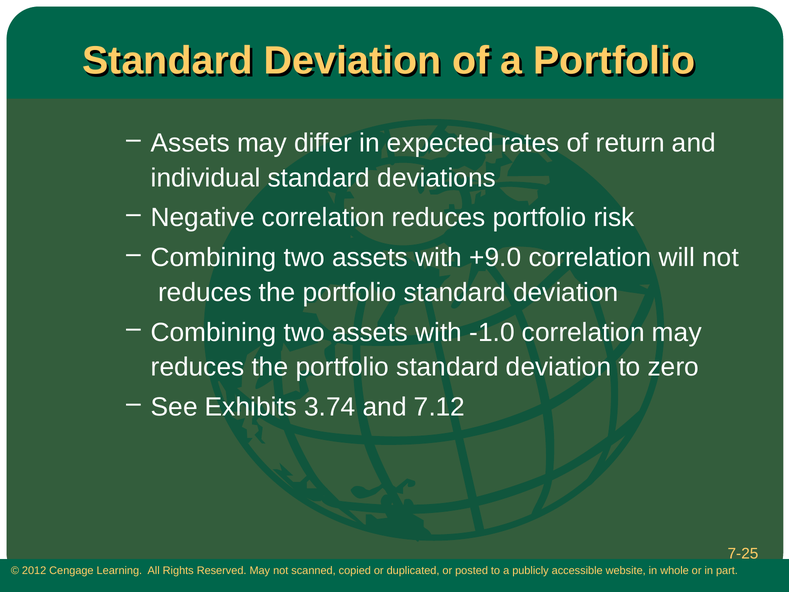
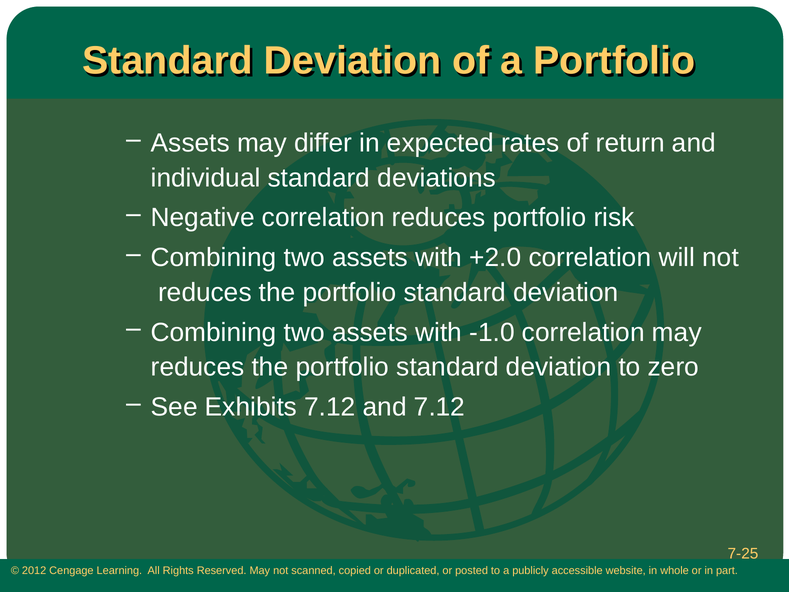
+9.0: +9.0 -> +2.0 (495, 258)
Exhibits 3.74: 3.74 -> 7.12 (330, 407)
